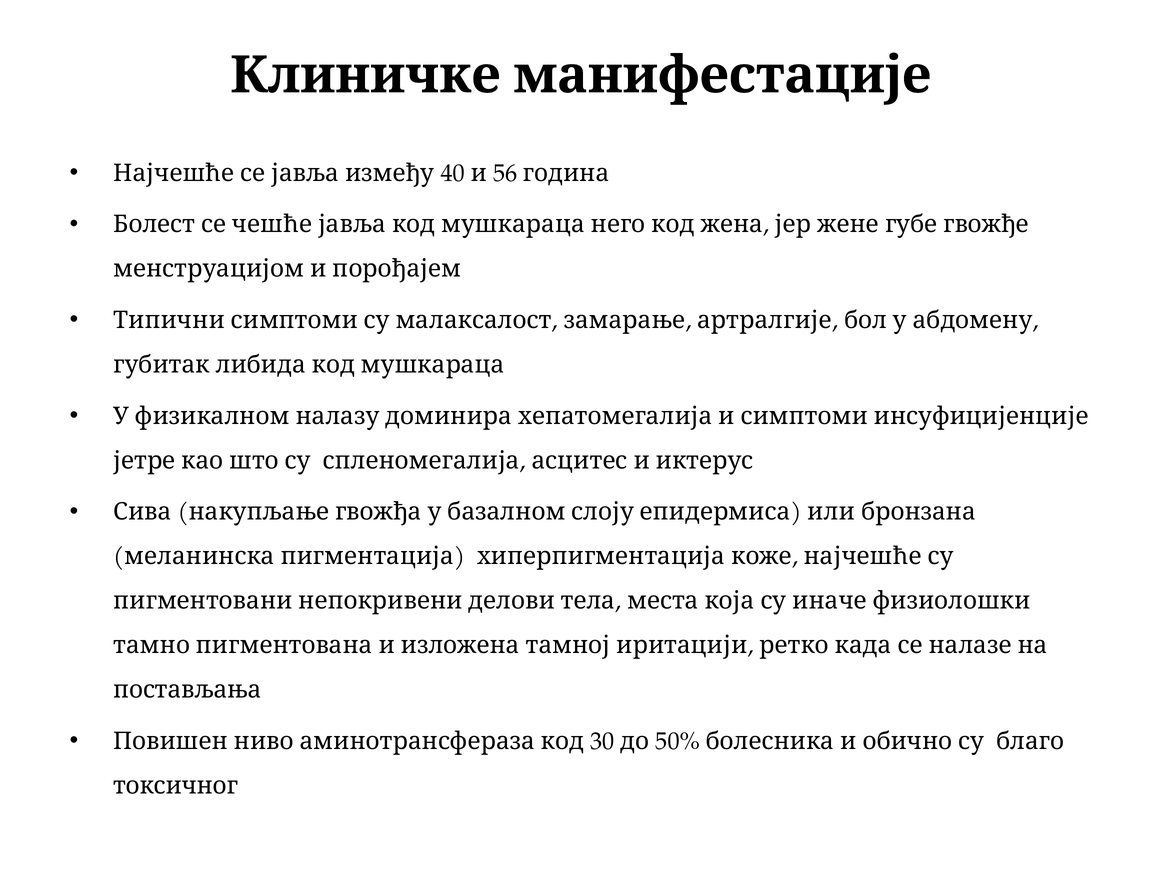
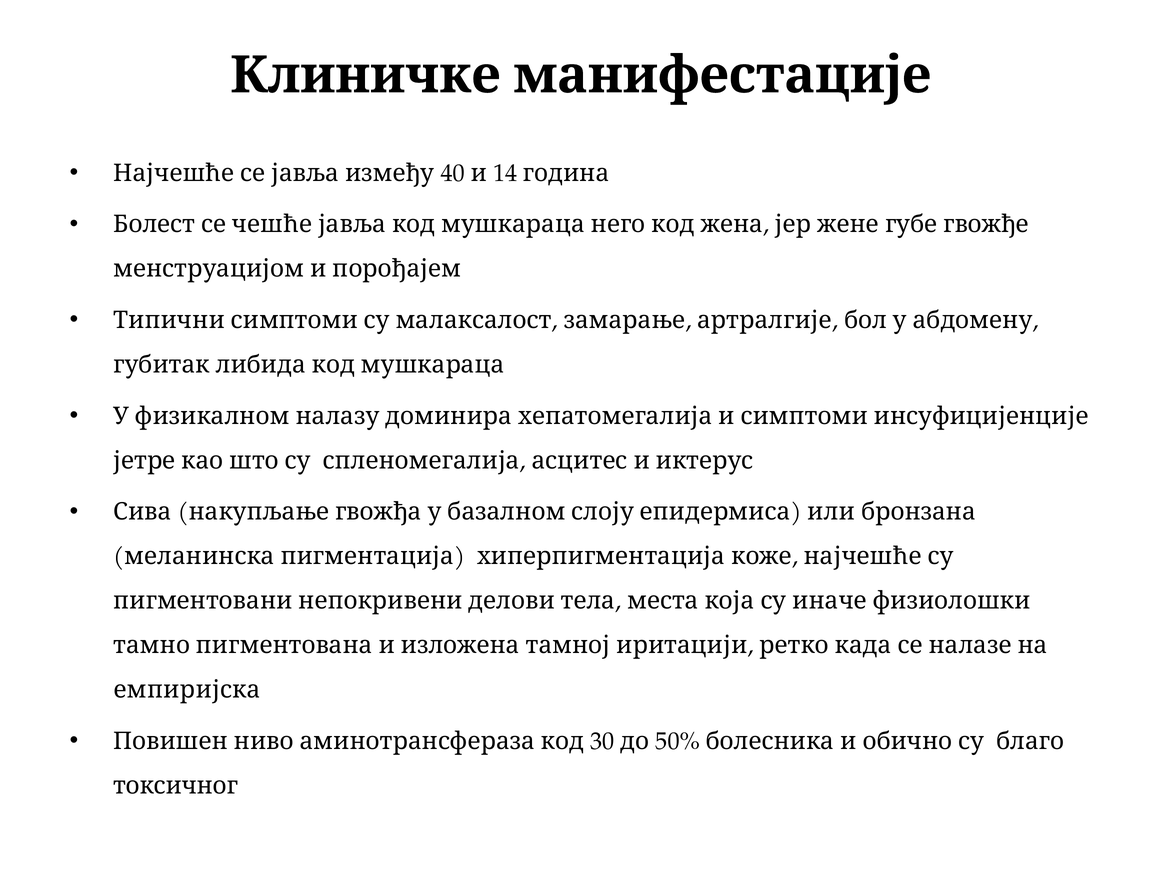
56: 56 -> 14 (505, 173)
постављања: постављања -> емпиријска (187, 689)
